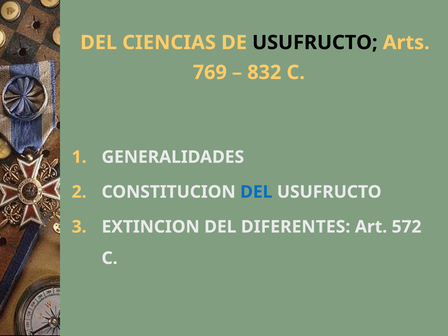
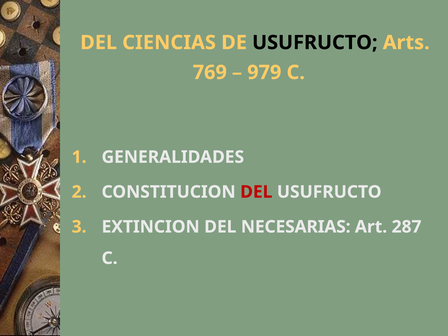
832: 832 -> 979 (264, 72)
DEL colour: blue -> red (256, 192)
DIFERENTES: DIFERENTES -> NECESARIAS (296, 227)
572: 572 -> 287 (407, 227)
